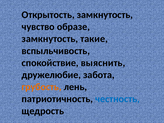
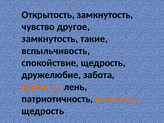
образе: образе -> другое (73, 27)
спокойствие выяснить: выяснить -> щедрость (103, 63)
честность colour: blue -> orange (117, 99)
